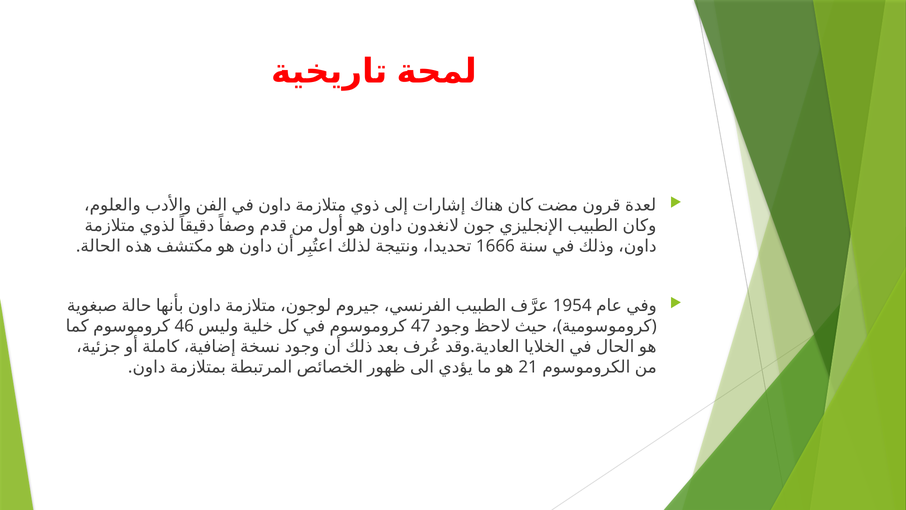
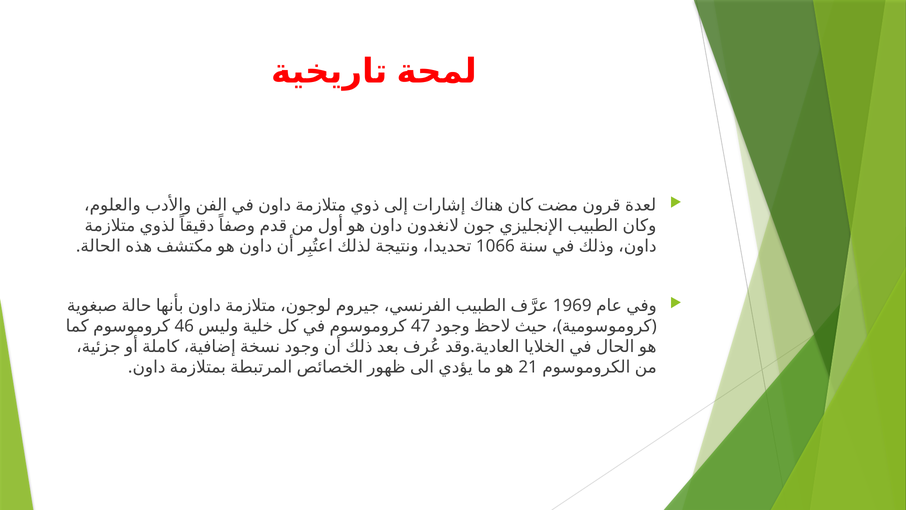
1666: 1666 -> 1066 (495, 246)
1954: 1954 -> 1969 (572, 306)
